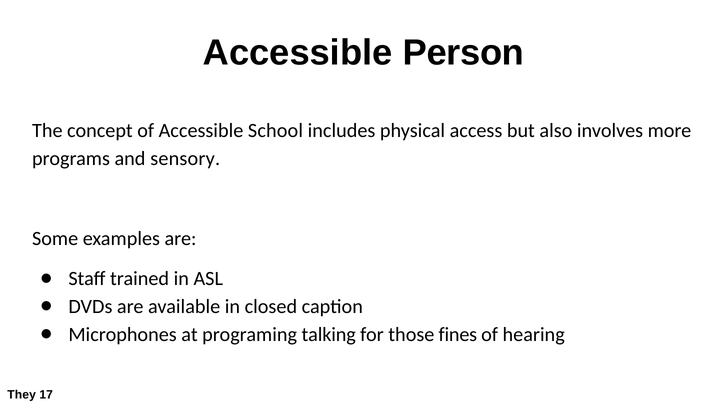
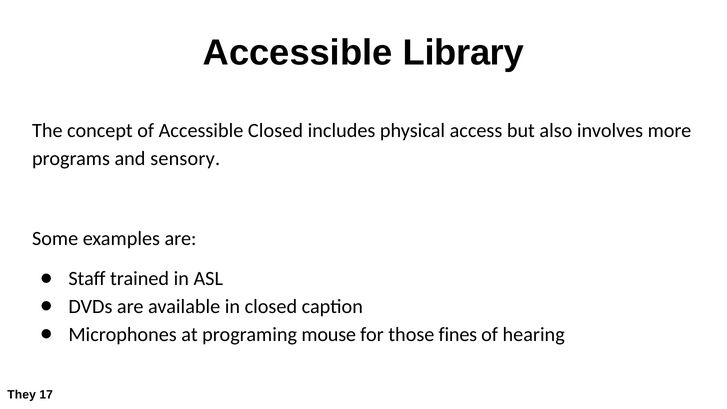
Person: Person -> Library (463, 53)
Accessible School: School -> Closed (276, 131)
talking: talking -> mouse (329, 334)
